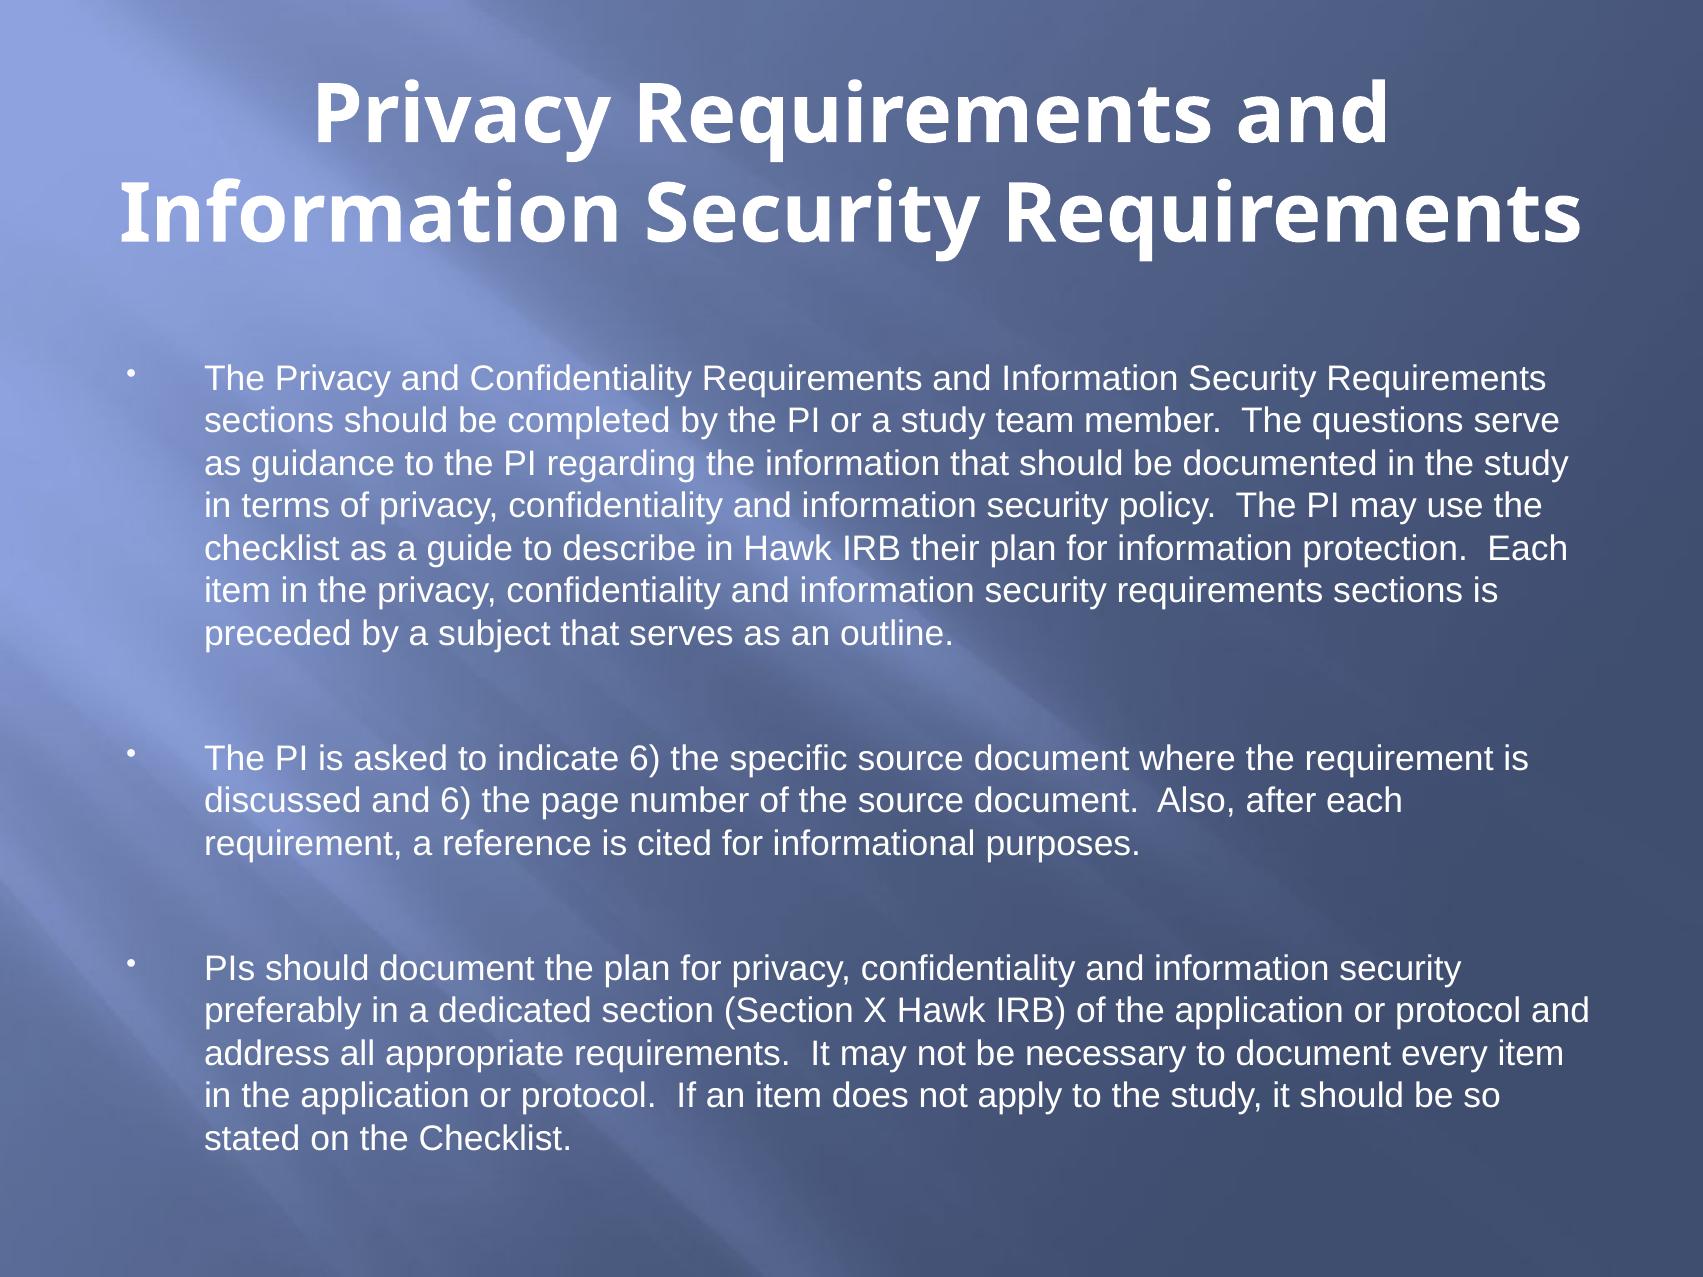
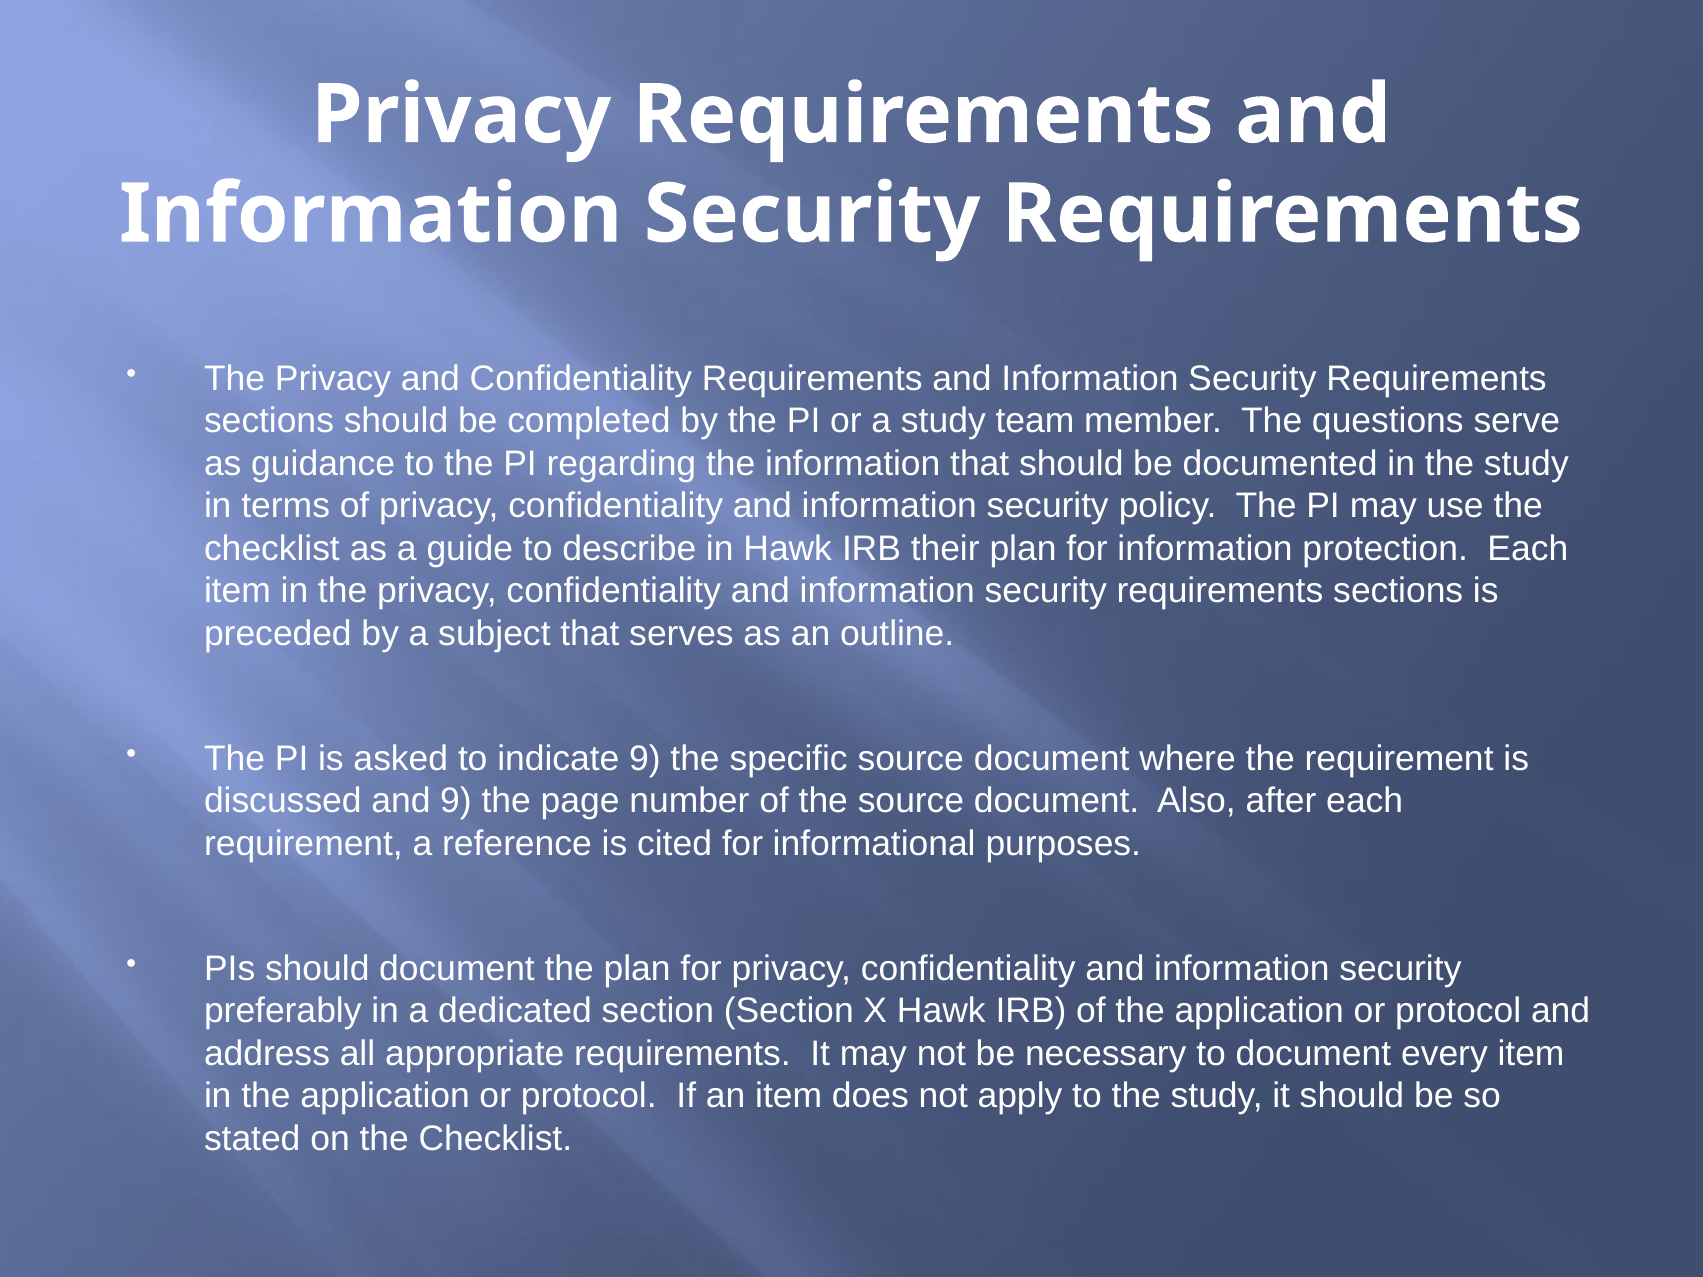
indicate 6: 6 -> 9 (645, 759)
and 6: 6 -> 9 (456, 801)
